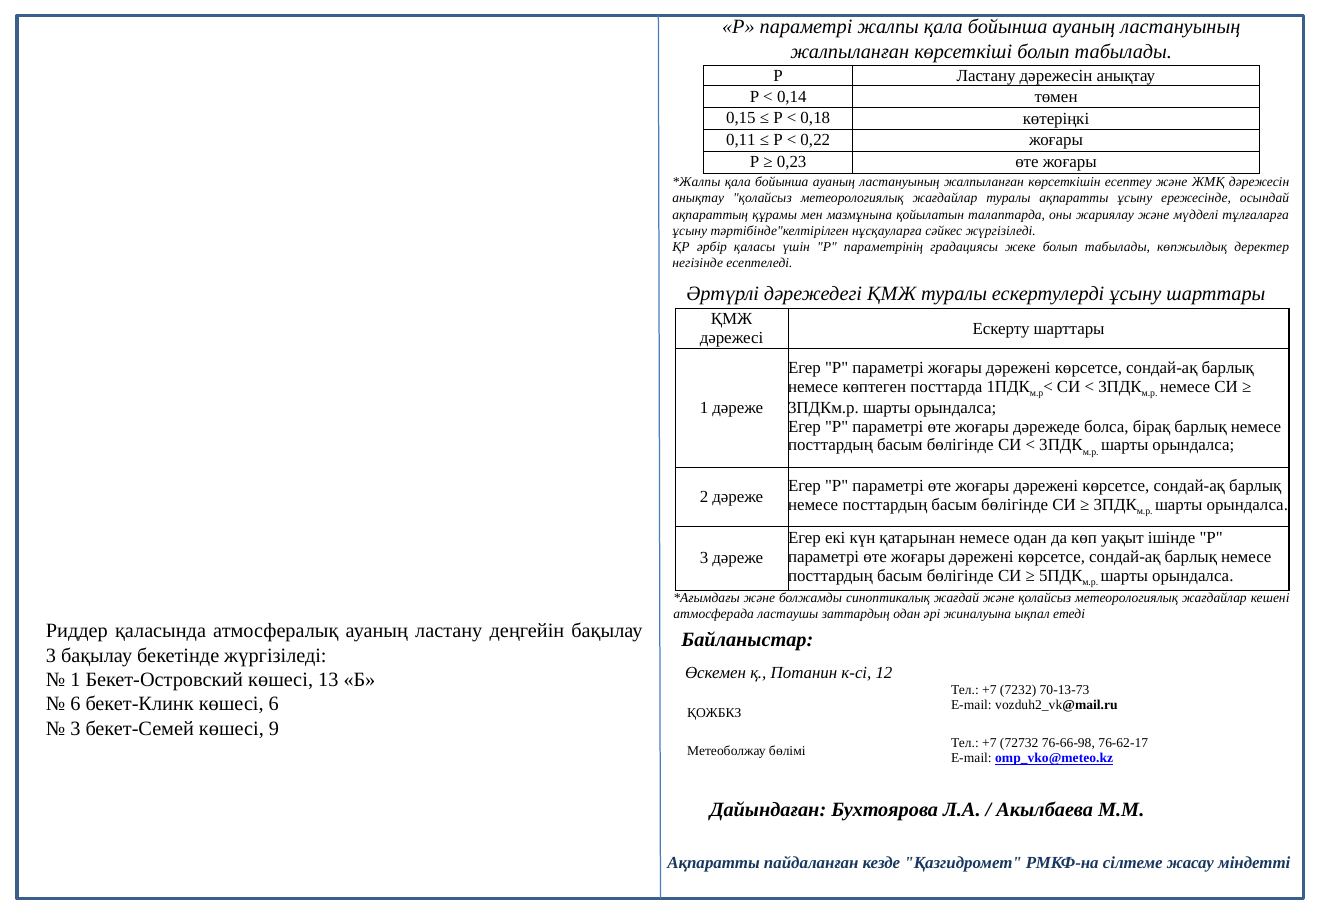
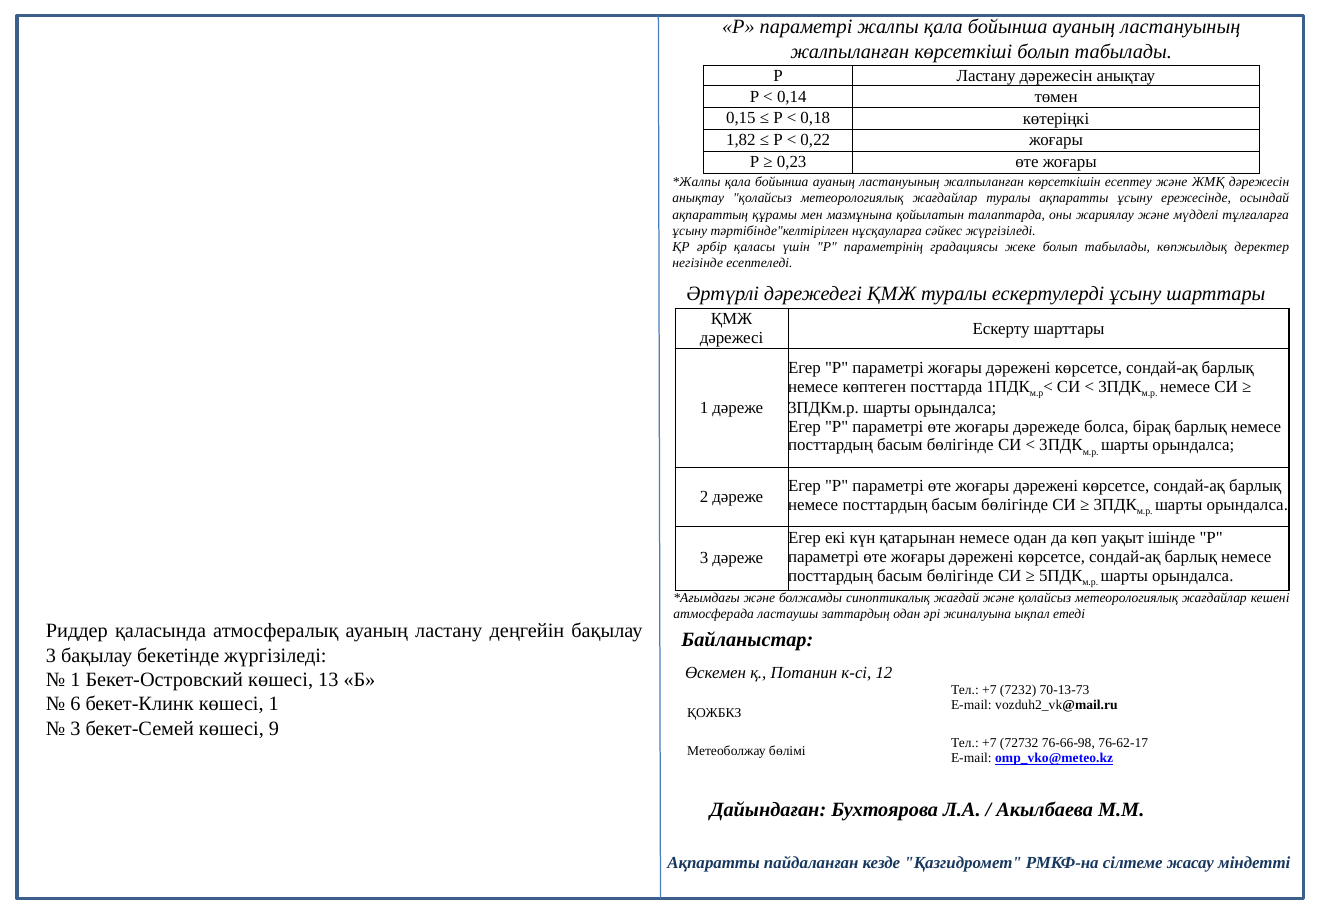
0,11: 0,11 -> 1,82 (741, 140)
көшесі 6: 6 -> 1 (274, 704)
